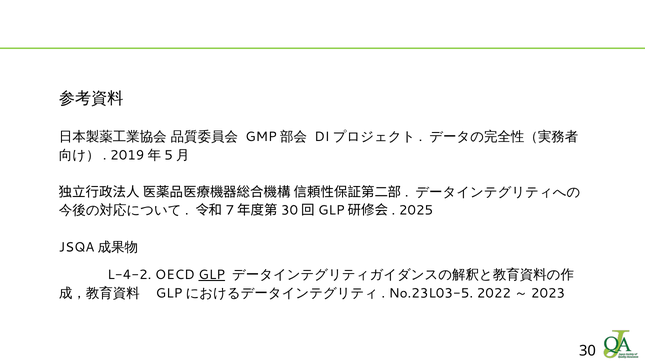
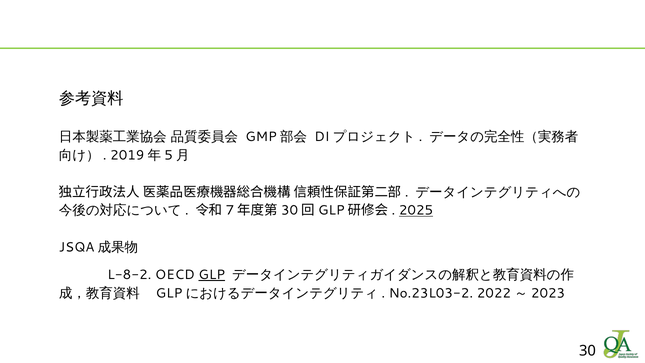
2025 underline: none -> present (416, 210)
L-4-2: L-4-2 -> L-8-2 (129, 275)
No.23L03-5: No.23L03-5 -> No.23L03-2 (431, 293)
